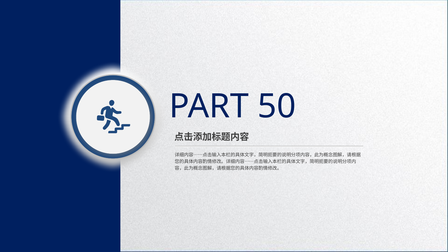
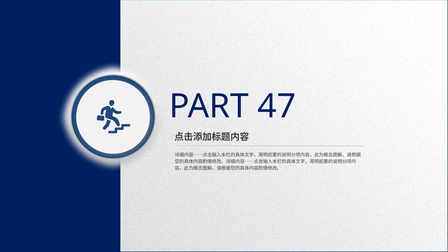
50: 50 -> 47 (277, 106)
